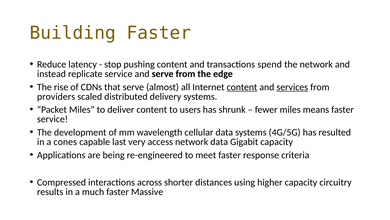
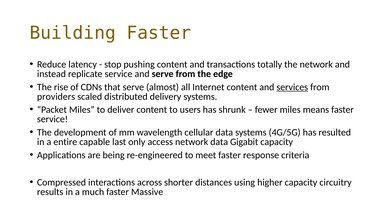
spend: spend -> totally (270, 64)
content underline: present -> none (242, 87)
cones: cones -> entire (65, 142)
very: very -> only (137, 142)
